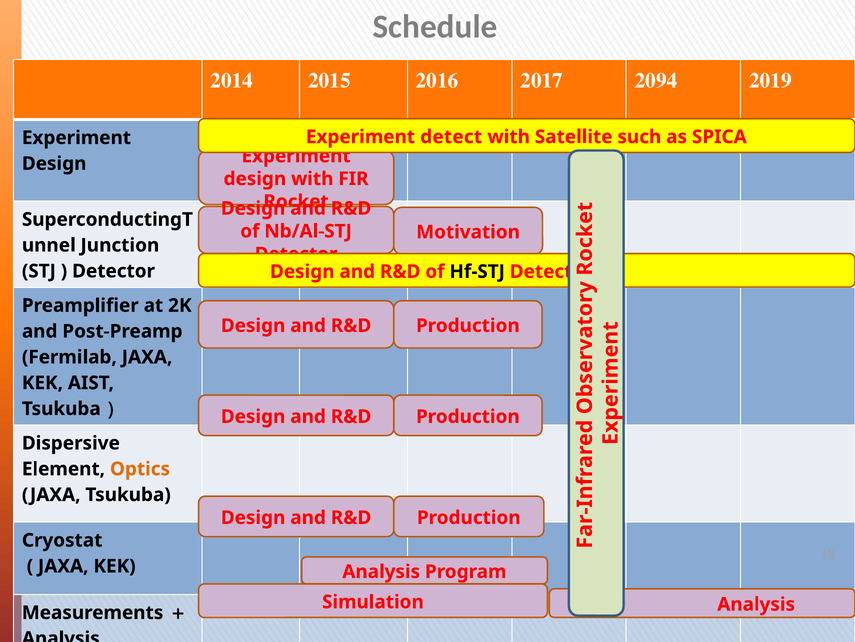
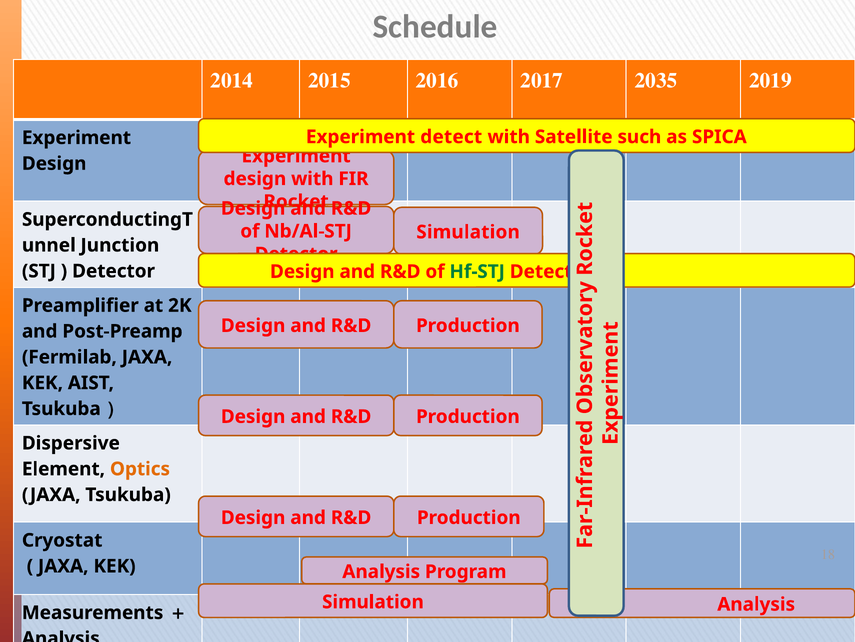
2094: 2094 -> 2035 (656, 81)
Motivation: Motivation -> Simulation (468, 232)
Hf-STJ colour: black -> green (477, 271)
